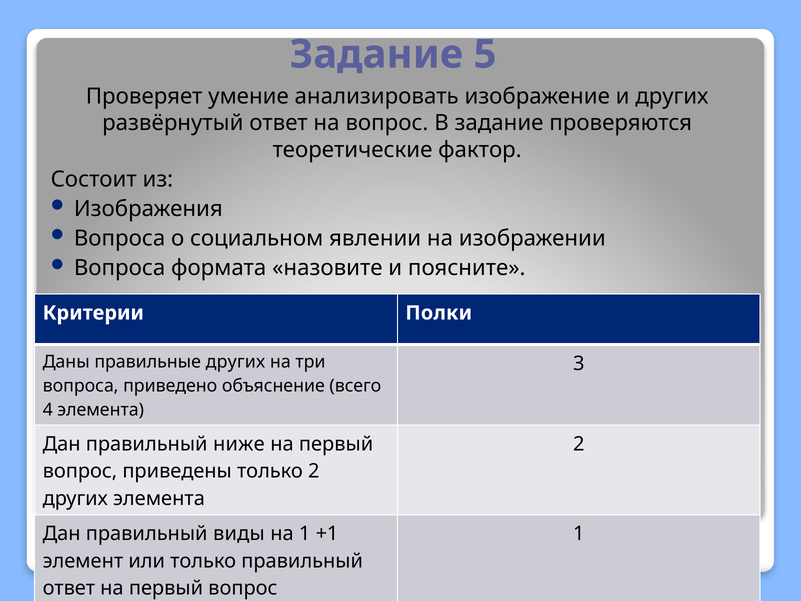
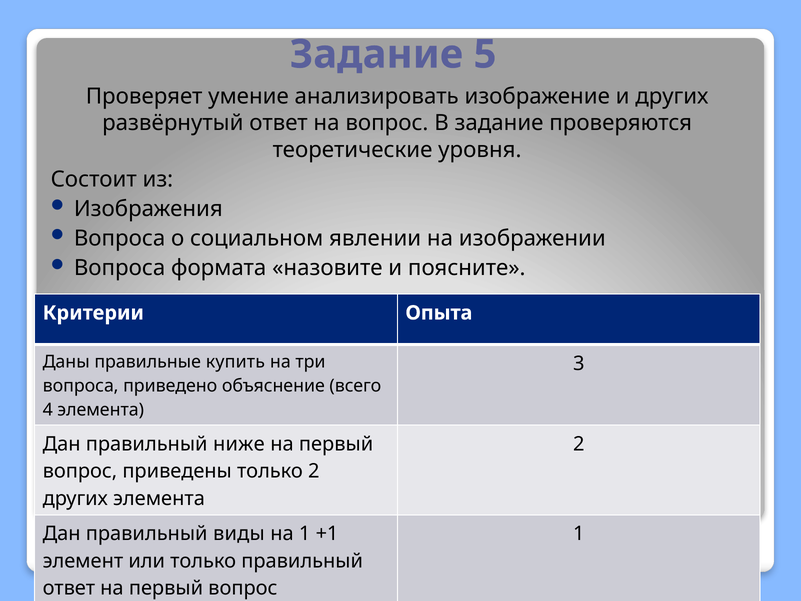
фактор: фактор -> уровня (480, 150)
Полки: Полки -> Опыта (439, 313)
правильные других: других -> купить (235, 362)
